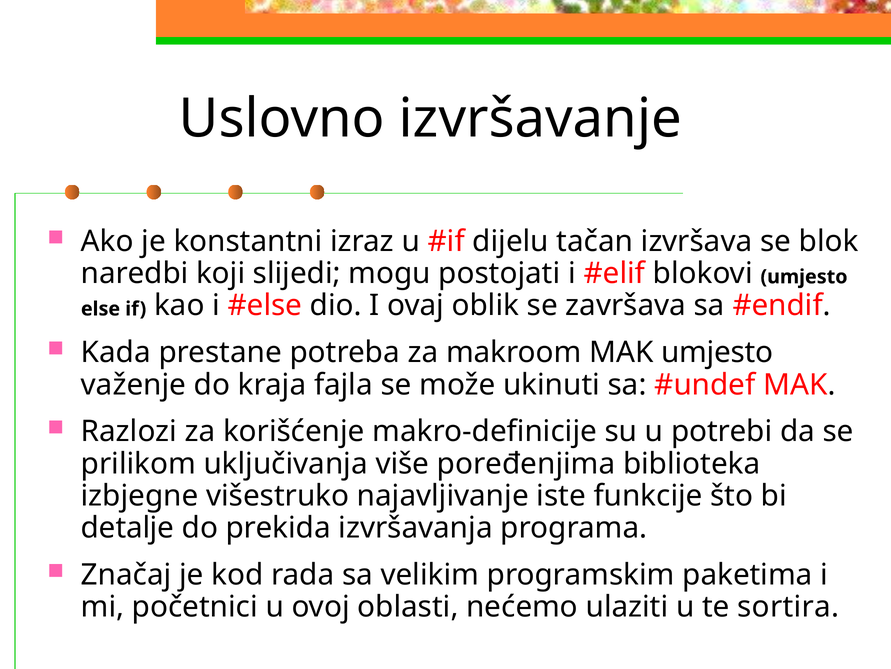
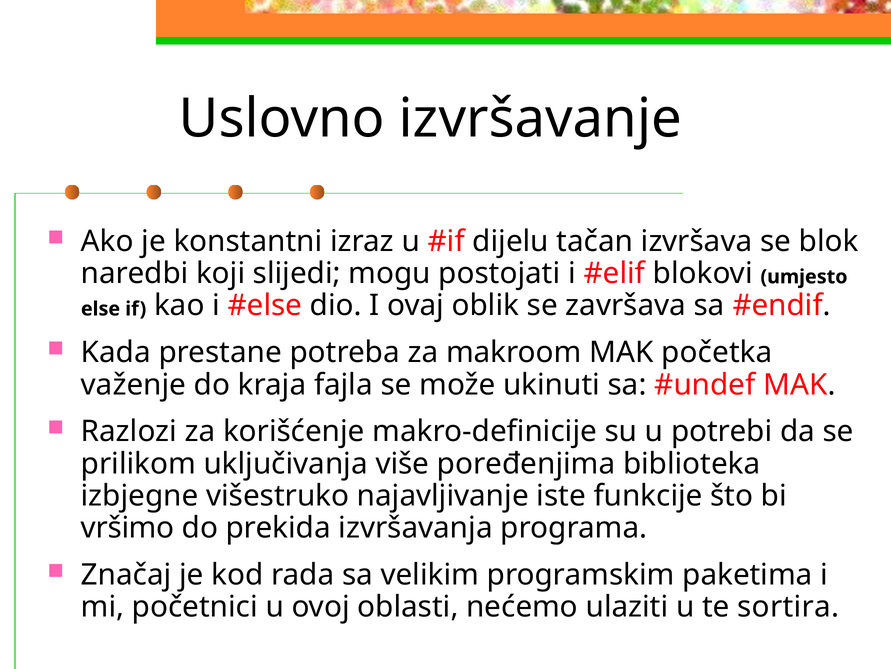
MAK umjesto: umjesto -> početka (717, 352)
detalje: detalje -> vršimo (128, 527)
